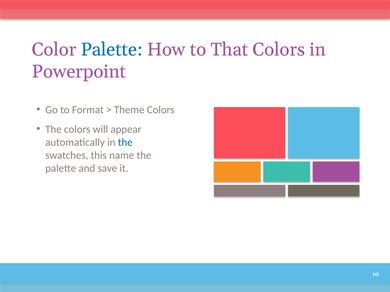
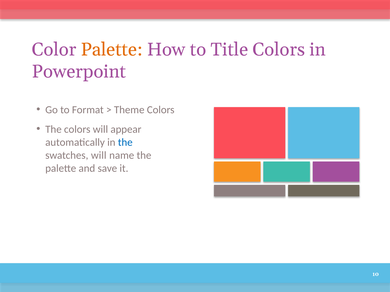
Palette colour: blue -> orange (112, 50)
That: That -> Title (229, 50)
swatches this: this -> will (99, 155)
